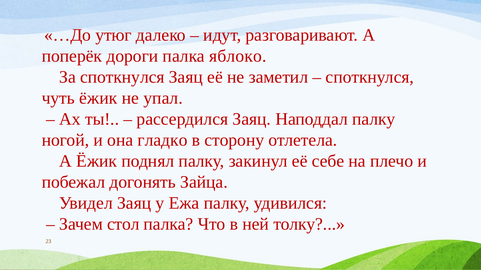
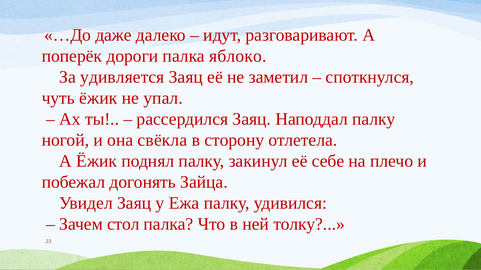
утюг: утюг -> даже (114, 35)
За споткнулся: споткнулся -> удивляется (122, 77)
гладко: гладко -> свёкла (162, 140)
